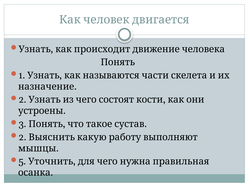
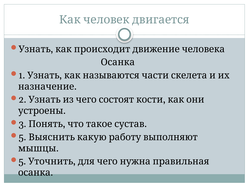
Понять: Понять -> Осанка (118, 62)
2: 2 -> 5 (22, 137)
